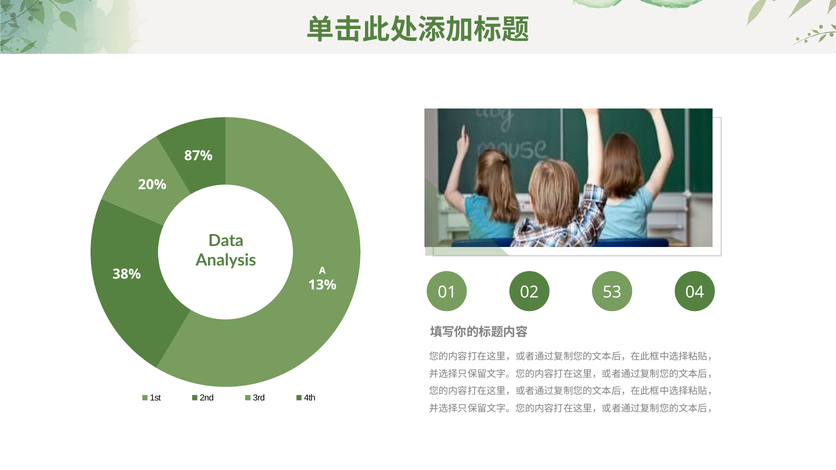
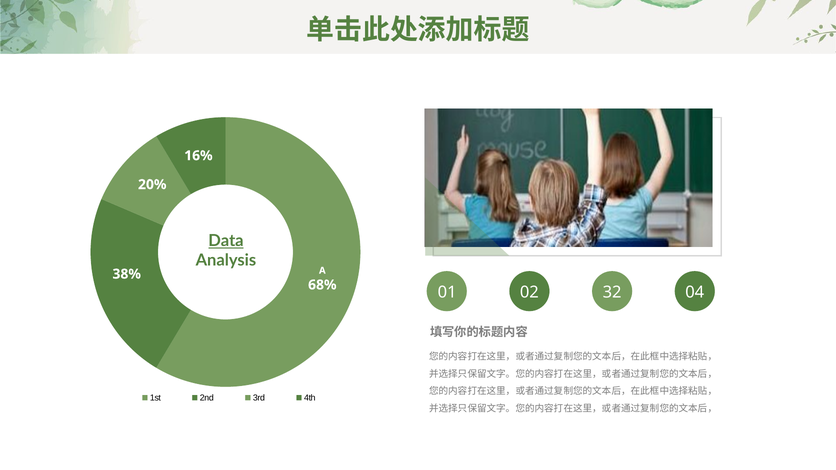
87%: 87% -> 16% (198, 156)
Data underline: none -> present (226, 241)
13%: 13% -> 68% (322, 285)
53: 53 -> 32 (612, 292)
